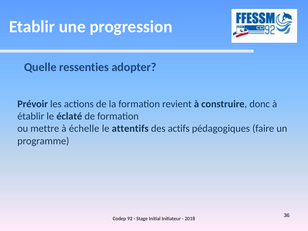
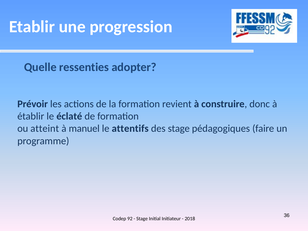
mettre: mettre -> atteint (45, 129)
échelle: échelle -> manuel (84, 129)
des actifs: actifs -> stage (179, 129)
